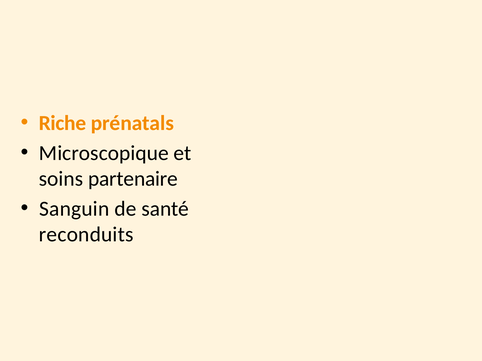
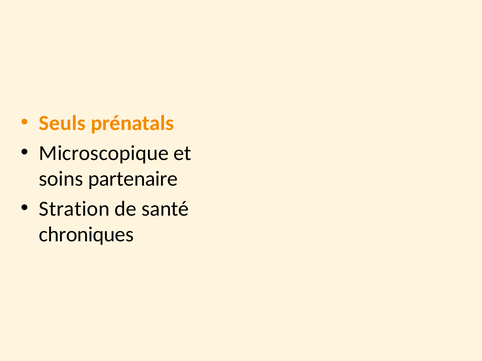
Riche: Riche -> Seuls (62, 123)
Sanguin: Sanguin -> Stration (74, 209)
reconduits: reconduits -> chroniques (86, 235)
